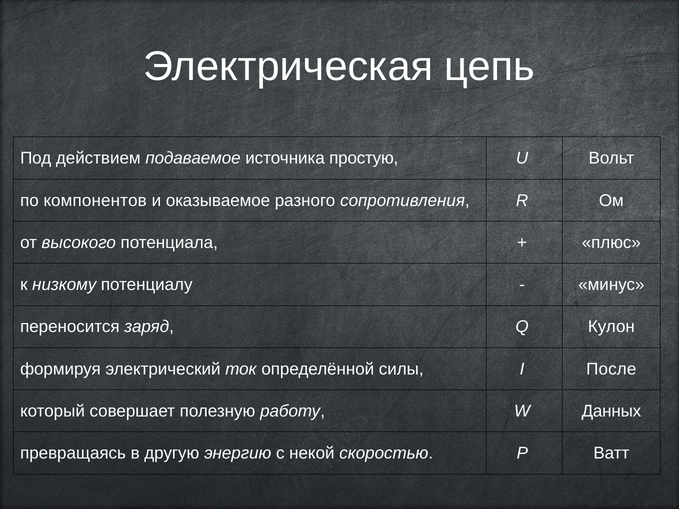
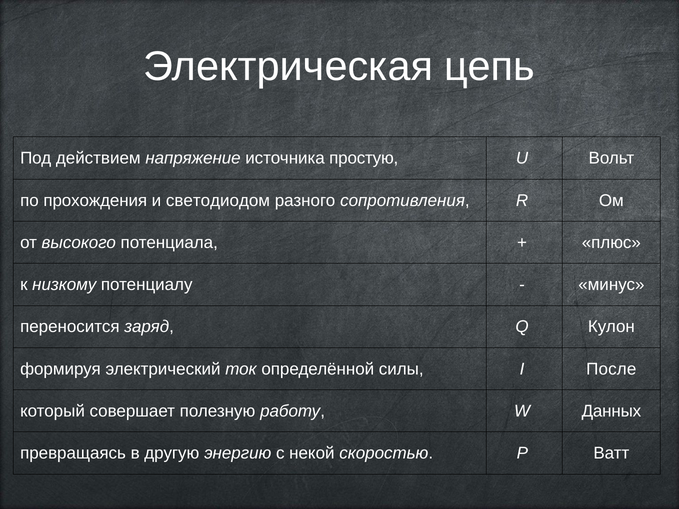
подаваемое: подаваемое -> напряжение (193, 158)
компонентов: компонентов -> прохождения (95, 201)
оказываемое: оказываемое -> светодиодом (218, 201)
